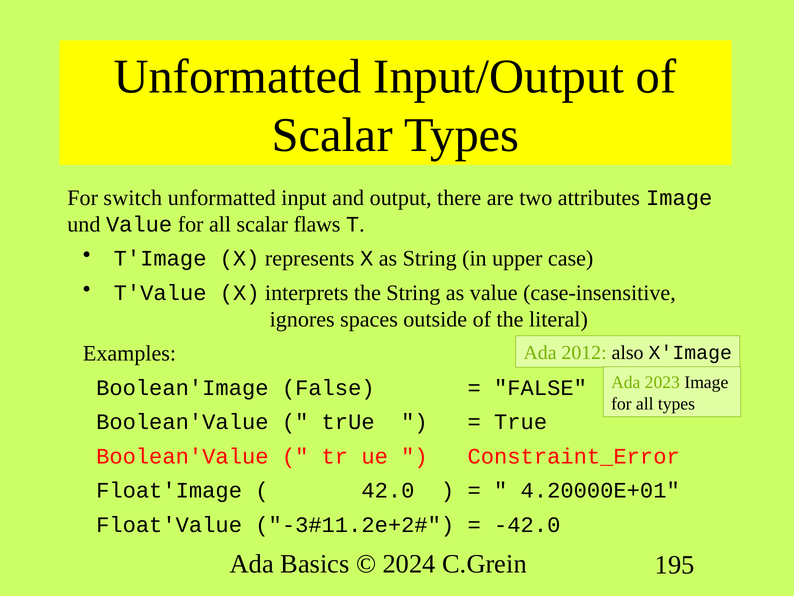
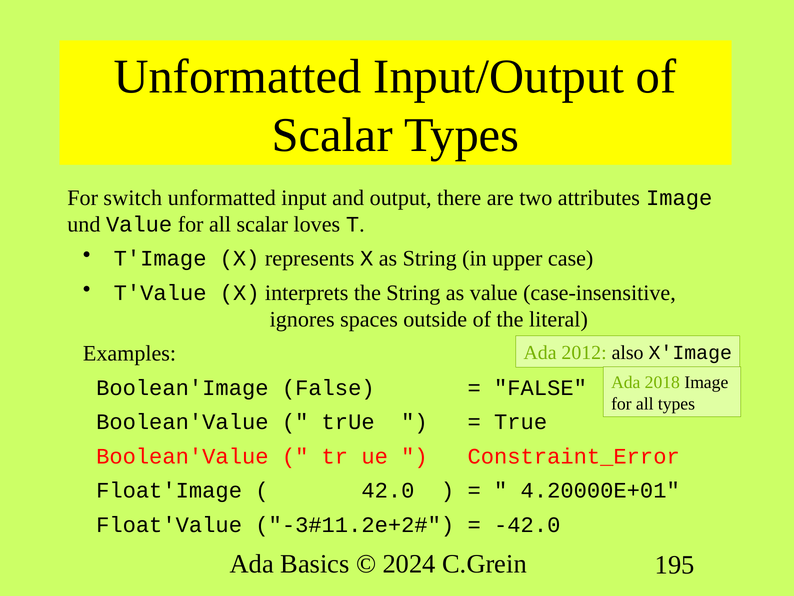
flaws: flaws -> loves (317, 224)
2023: 2023 -> 2018 (662, 382)
